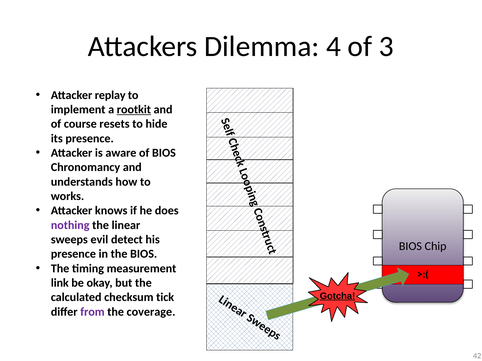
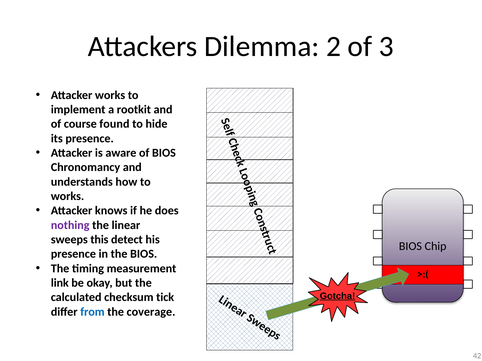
4: 4 -> 2 (334, 47)
Attacker replay: replay -> works (110, 95)
rootkit underline: present -> none (134, 110)
resets: resets -> found (114, 124)
evil: evil -> this (99, 240)
from colour: purple -> blue (92, 312)
